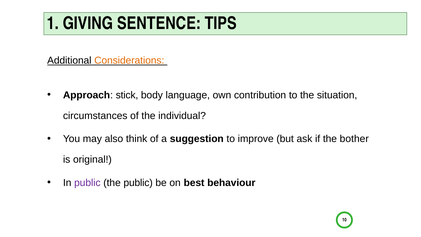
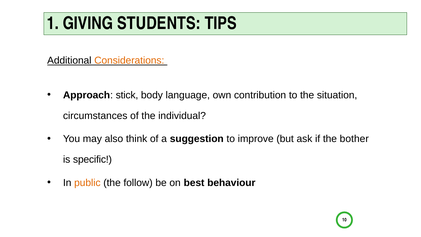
SENTENCE: SENTENCE -> STUDENTS (159, 24)
original: original -> specific (92, 159)
public colour: purple -> orange (87, 183)
the public: public -> follow (138, 183)
